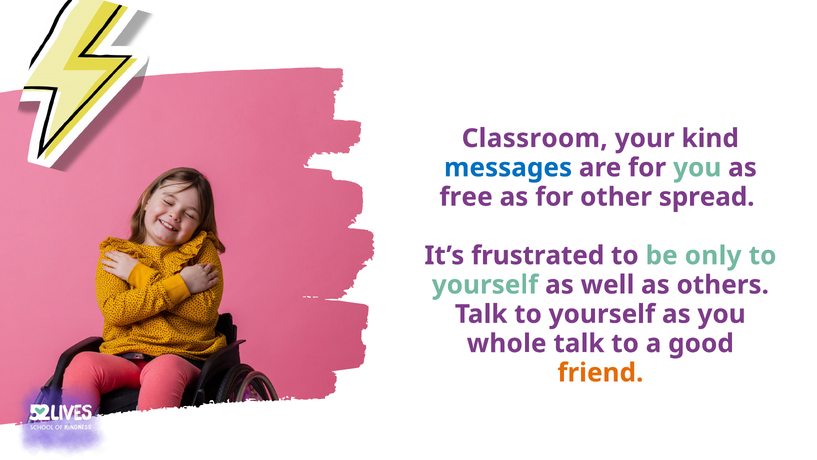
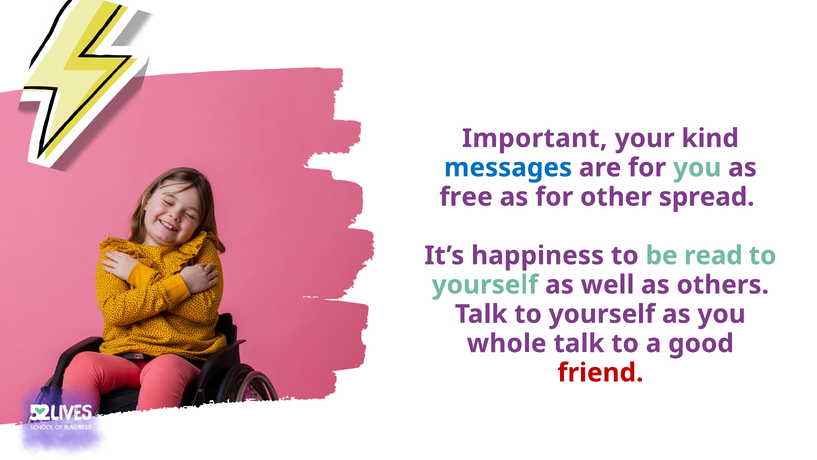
Classroom: Classroom -> Important (535, 138)
frustrated: frustrated -> happiness (538, 255)
only: only -> read (713, 255)
friend colour: orange -> red (600, 372)
